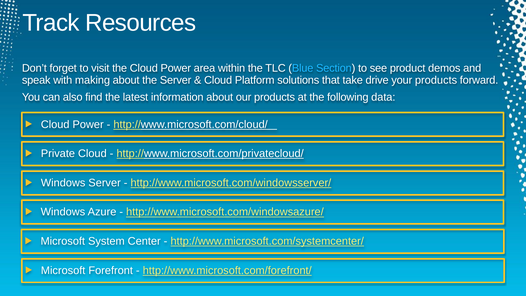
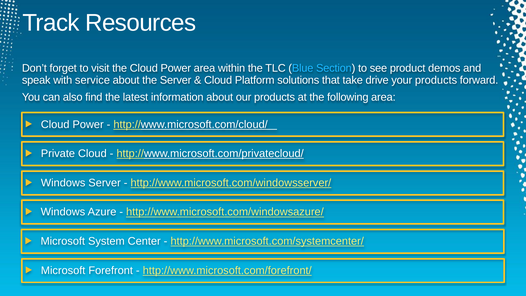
making: making -> service (92, 80)
following data: data -> area (383, 97)
